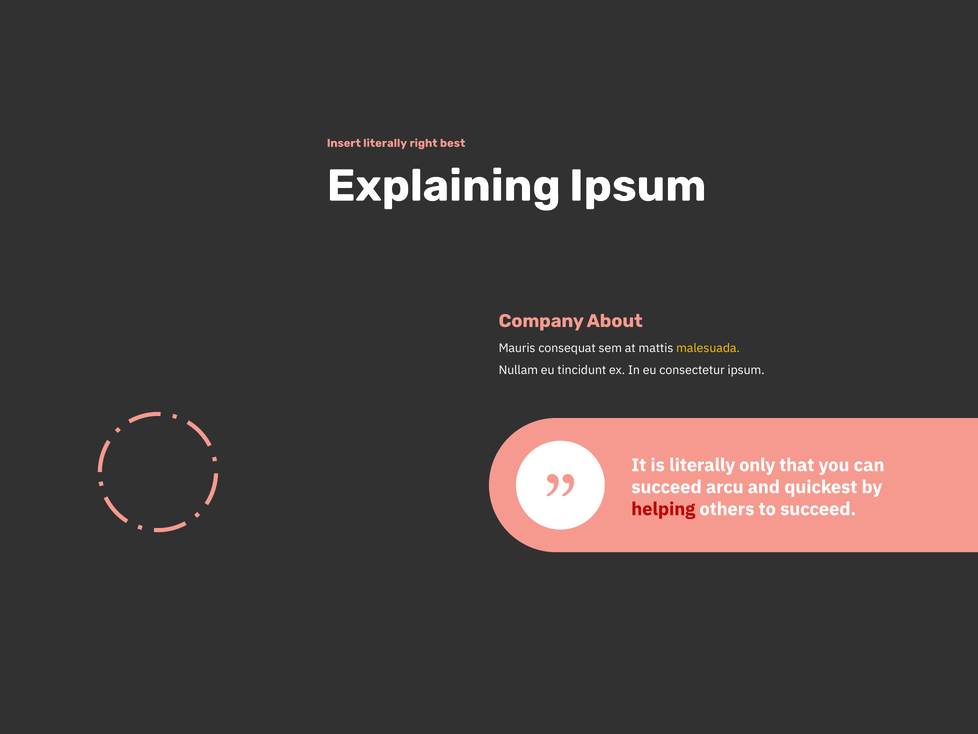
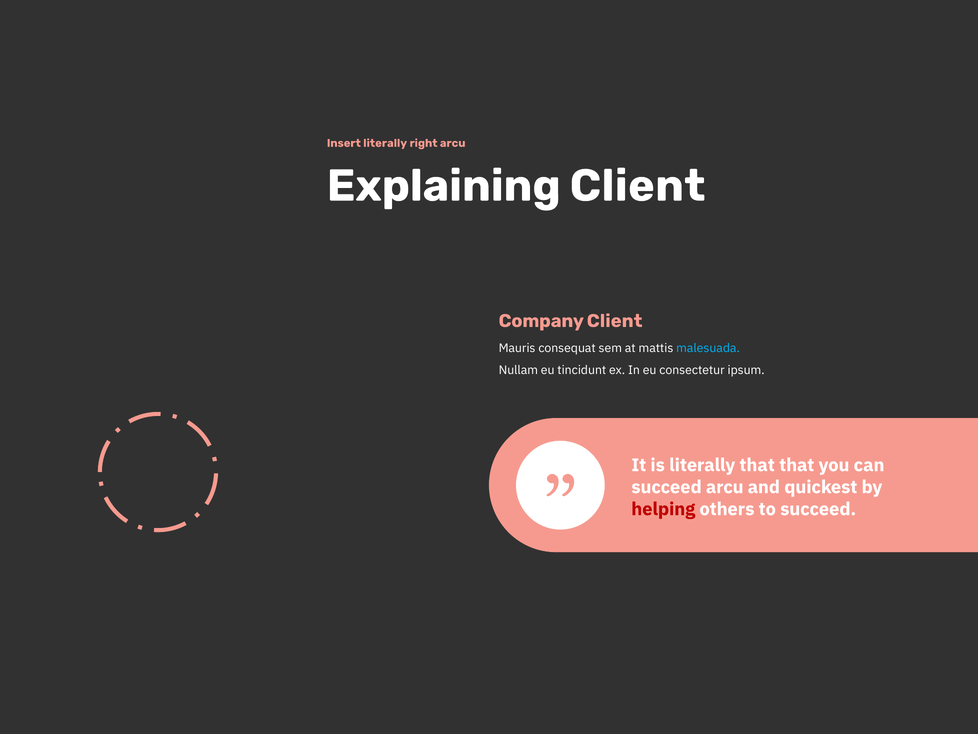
right best: best -> arcu (453, 143)
Explaining Ipsum: Ipsum -> Client (638, 186)
Company About: About -> Client (615, 321)
malesuada colour: yellow -> light blue (708, 348)
literally only: only -> that (757, 465)
